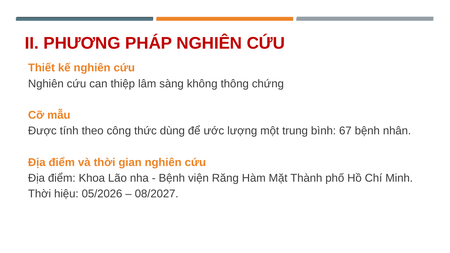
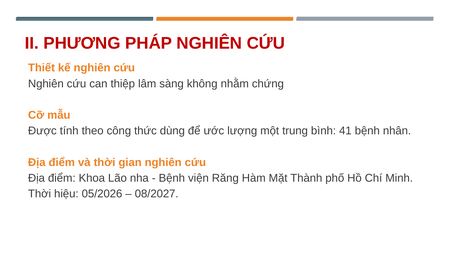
thông: thông -> nhằm (235, 84)
67: 67 -> 41 (345, 131)
